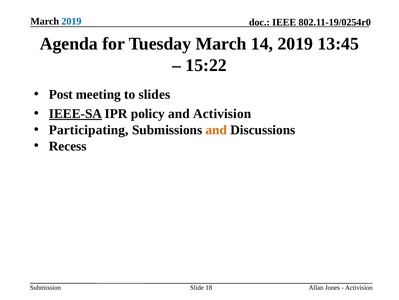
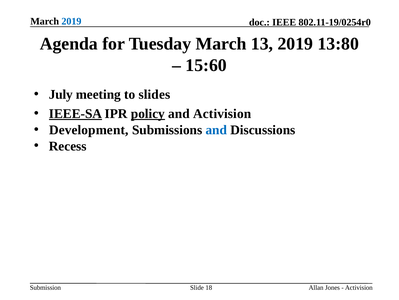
14: 14 -> 13 (262, 44)
13:45: 13:45 -> 13:80 (338, 44)
15:22: 15:22 -> 15:60 (206, 65)
Post: Post -> July (61, 94)
policy underline: none -> present (148, 113)
Participating: Participating -> Development (89, 130)
and colour: orange -> blue (216, 130)
